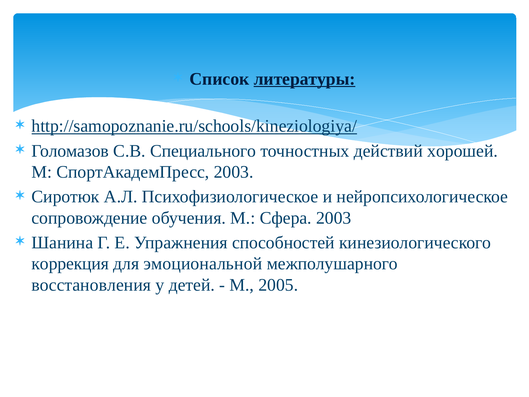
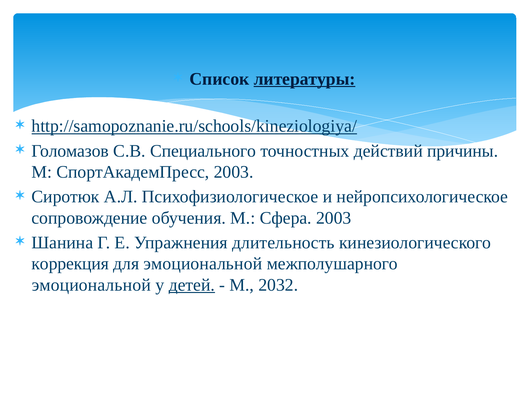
хорошей: хорошей -> причины (463, 151)
способностей: способностей -> длительность (283, 242)
восстановления: восстановления -> эмоциональной (91, 285)
детей underline: none -> present (192, 285)
2005: 2005 -> 2032 (278, 285)
